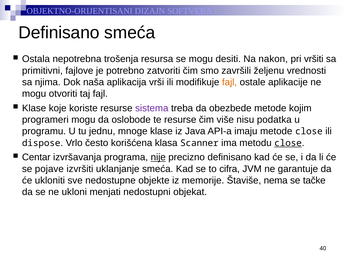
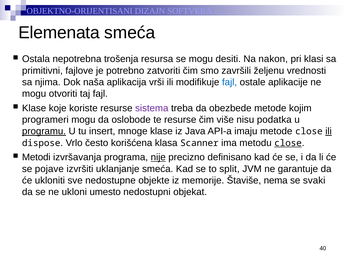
Definisano: Definisano -> Elemenata (59, 33)
vršiti: vršiti -> klasi (314, 59)
fajl colour: orange -> blue (230, 82)
programu underline: none -> present (44, 131)
jednu: jednu -> insert (102, 131)
ili underline: none -> present (329, 131)
Centar: Centar -> Metodi (36, 157)
cifra: cifra -> split (229, 169)
tačke: tačke -> svaki (314, 181)
menjati: menjati -> umesto (105, 192)
